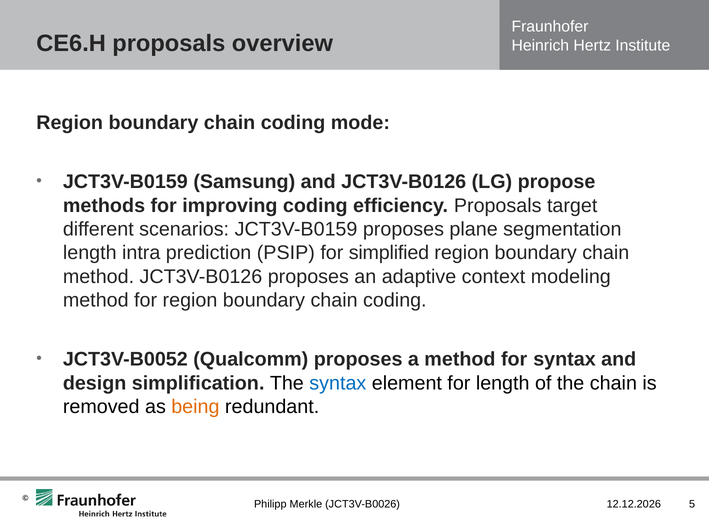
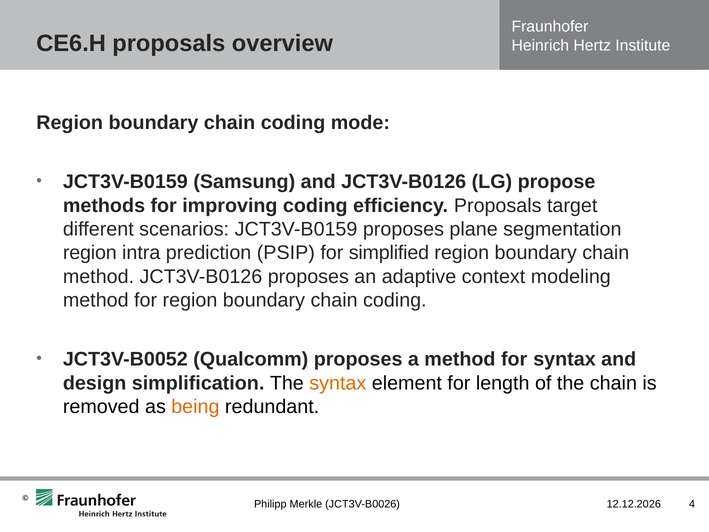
length: length -> region (90, 253)
syntax colour: blue -> orange (338, 383)
5: 5 -> 4 (692, 504)
